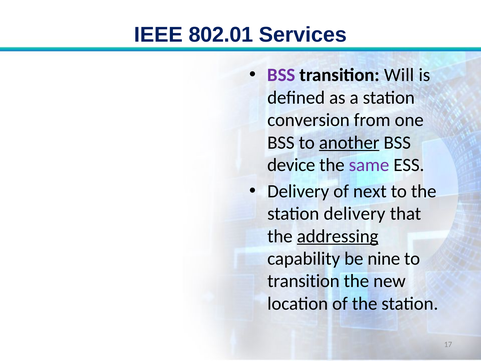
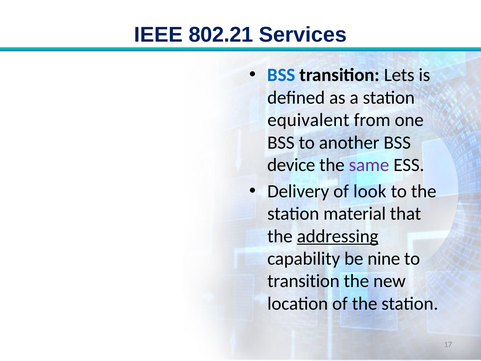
802.01: 802.01 -> 802.21 (221, 35)
BSS colour: purple -> blue (281, 75)
Will: Will -> Lets (399, 75)
conversion: conversion -> equivalent (308, 120)
another underline: present -> none (349, 142)
next: next -> look (370, 191)
station delivery: delivery -> material (355, 214)
